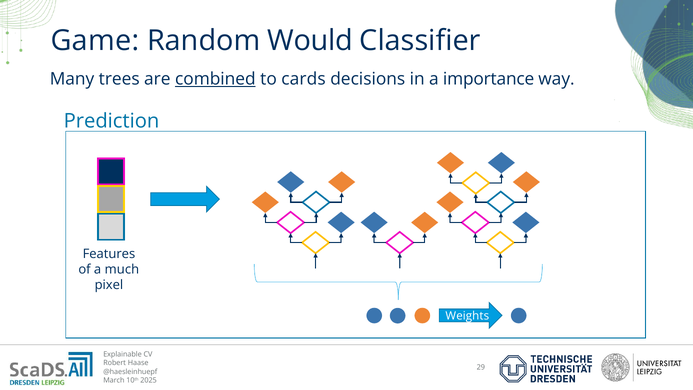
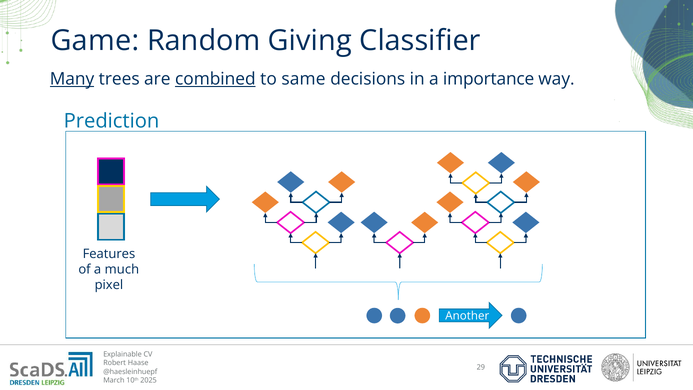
Would: Would -> Giving (310, 40)
Many underline: none -> present (72, 79)
cards: cards -> same (303, 79)
Weights: Weights -> Another (467, 316)
